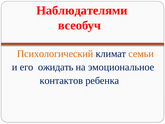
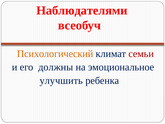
семьи colour: orange -> red (141, 54)
ожидать: ожидать -> должны (56, 67)
контактов: контактов -> улучшить (61, 80)
